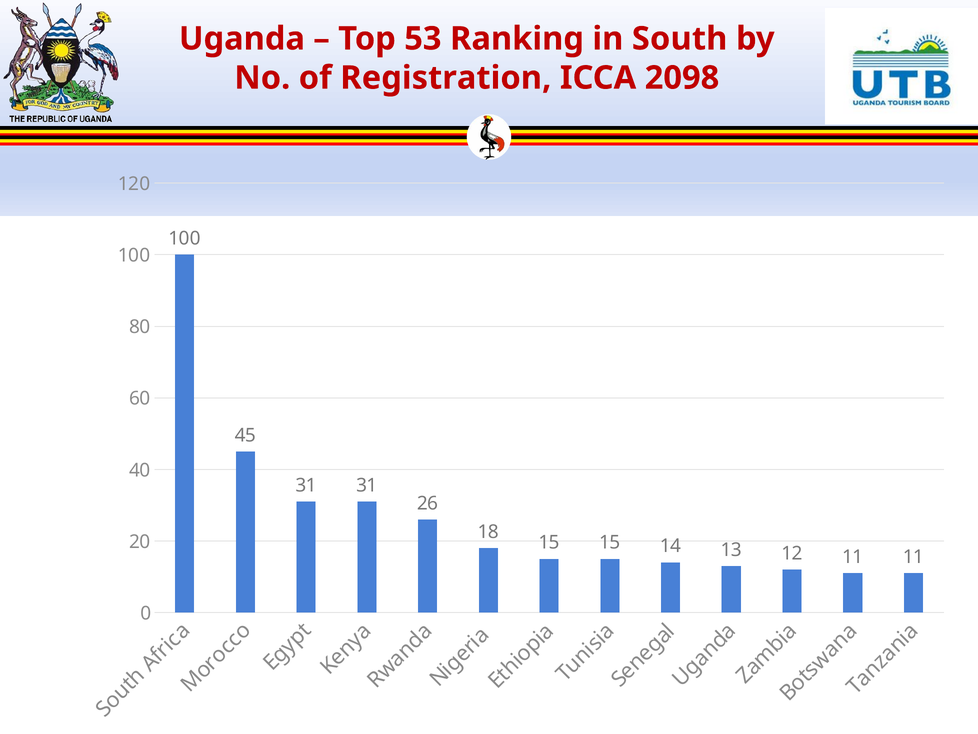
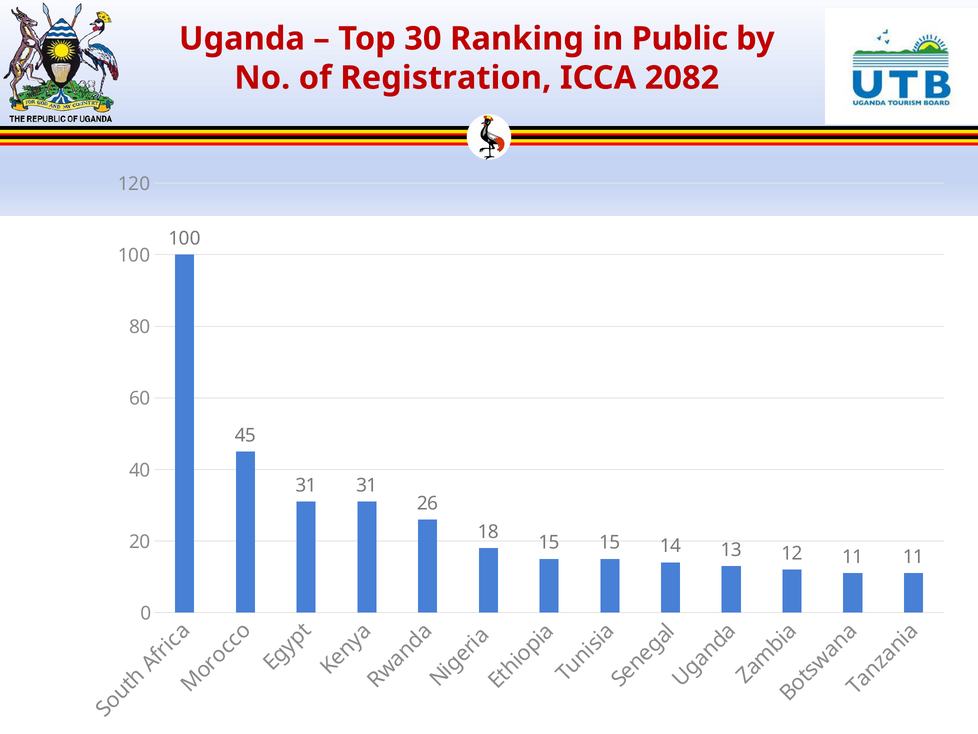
53: 53 -> 30 (423, 39)
South: South -> Public (680, 39)
2098: 2098 -> 2082 (682, 78)
